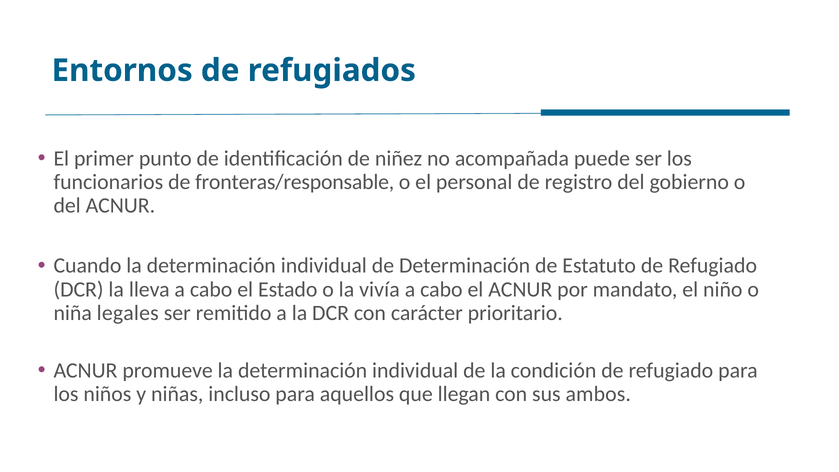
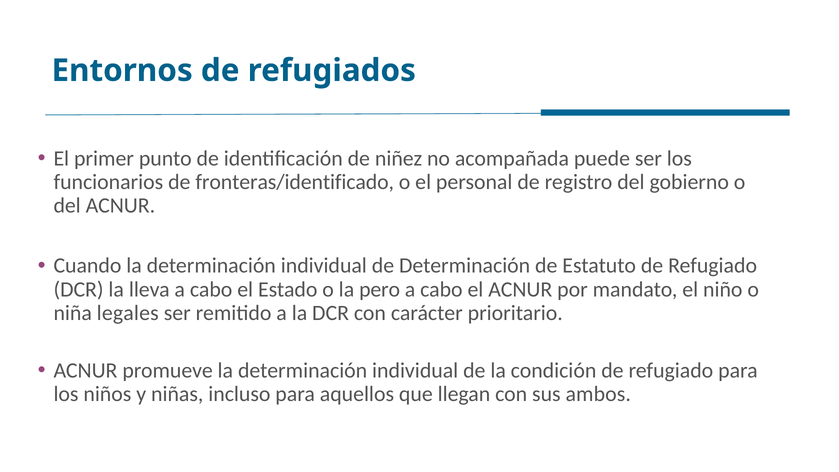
fronteras/responsable: fronteras/responsable -> fronteras/identificado (295, 182)
vivía: vivía -> pero (380, 289)
